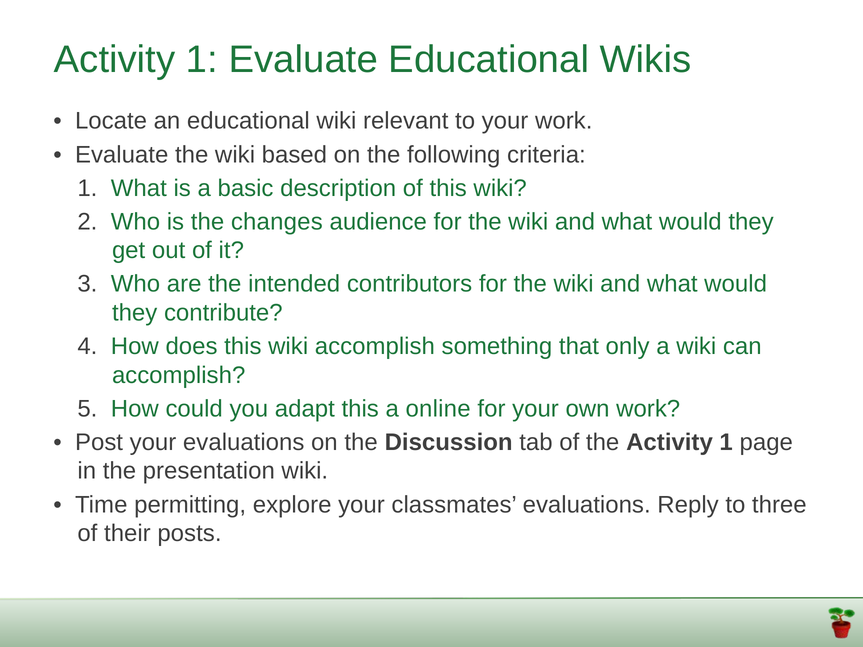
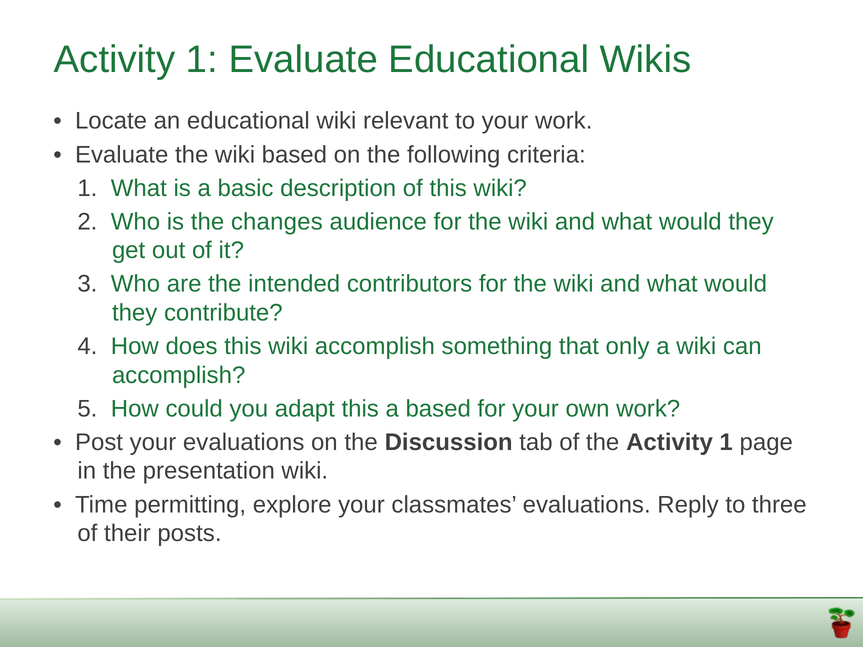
a online: online -> based (438, 409)
